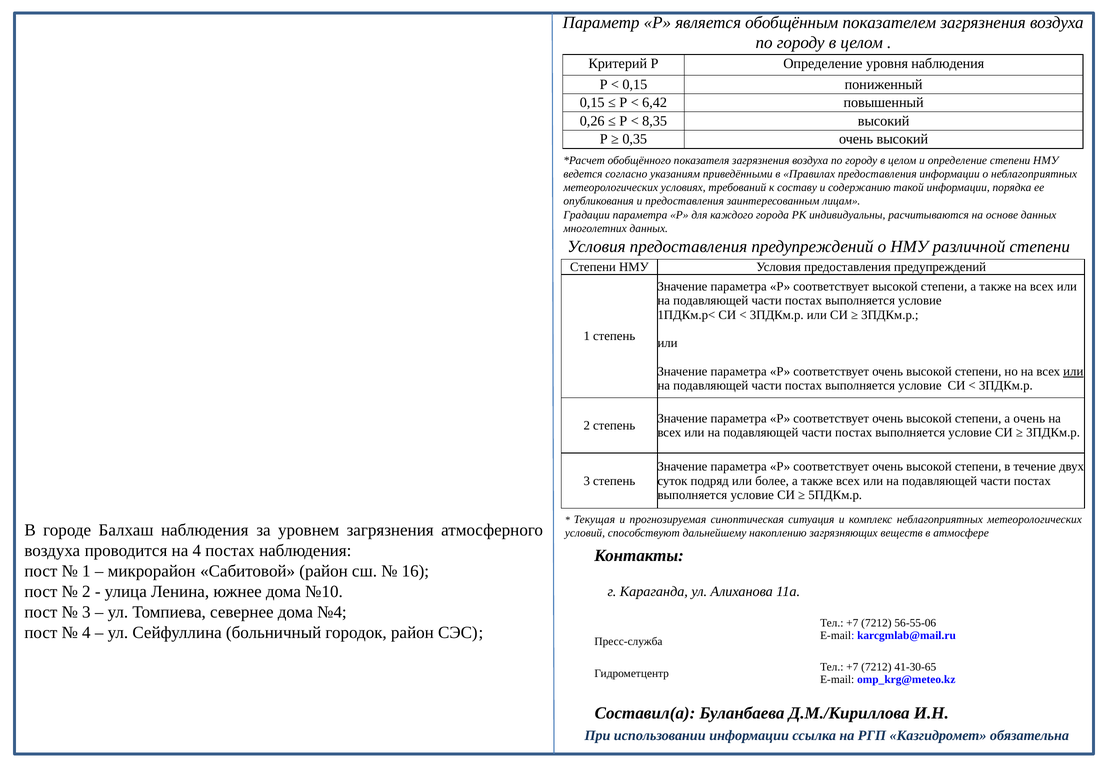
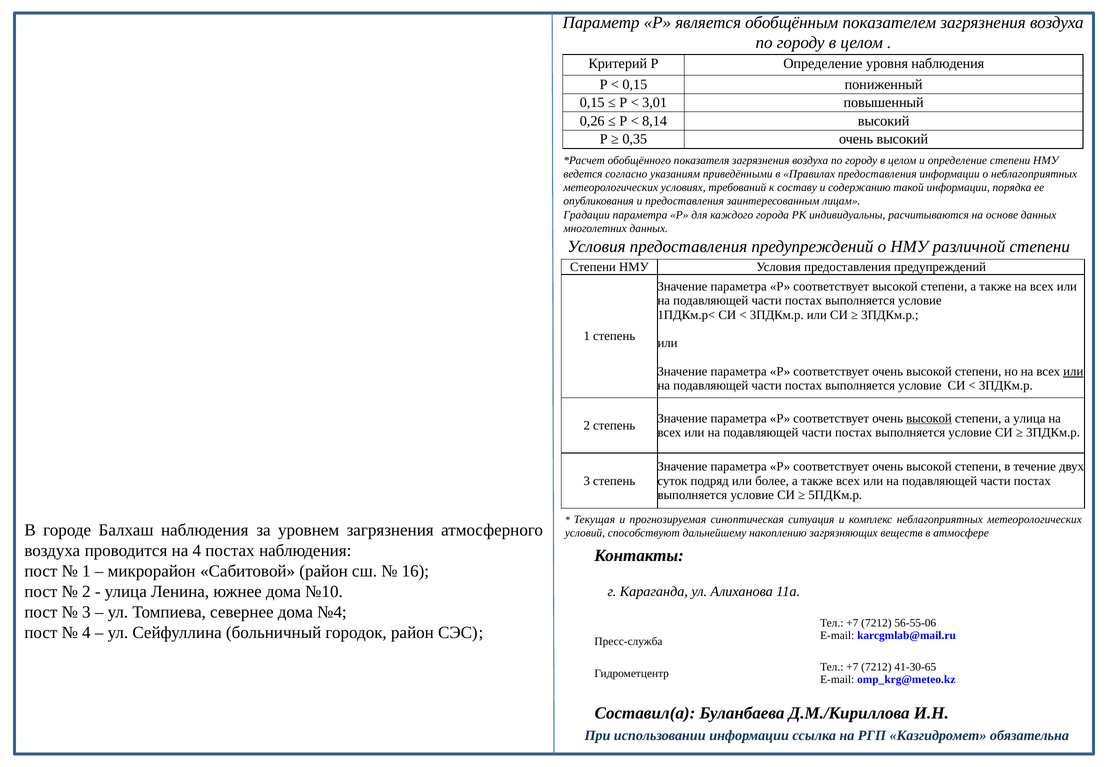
6,42: 6,42 -> 3,01 (655, 103)
8,35: 8,35 -> 8,14 (655, 121)
высокой underline: none -> present (929, 418)
а очень: очень -> улица (1029, 418)
